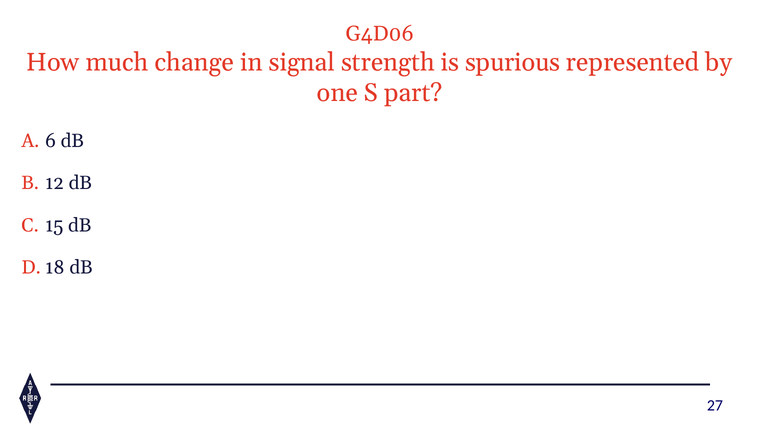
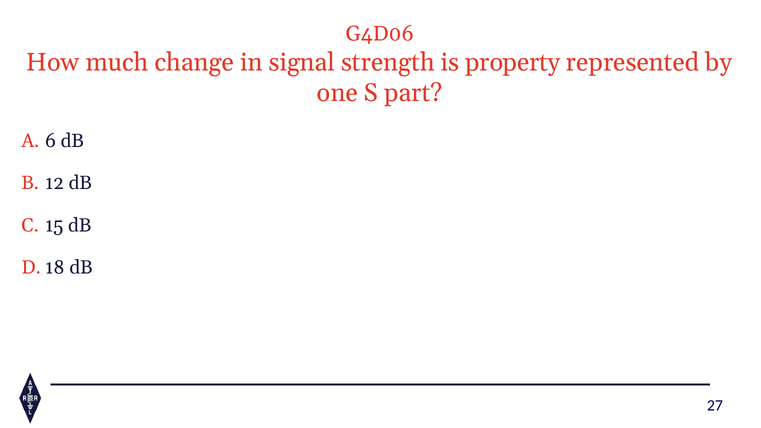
spurious: spurious -> property (513, 62)
